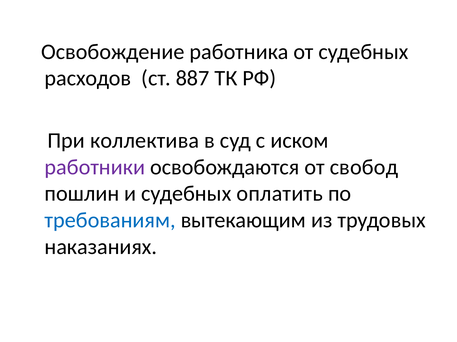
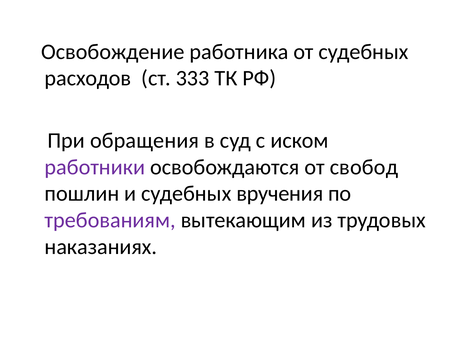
887: 887 -> 333 (193, 78)
коллектива: коллектива -> обращения (145, 141)
оплатить: оплатить -> вручения (280, 194)
требованиям colour: blue -> purple (110, 221)
